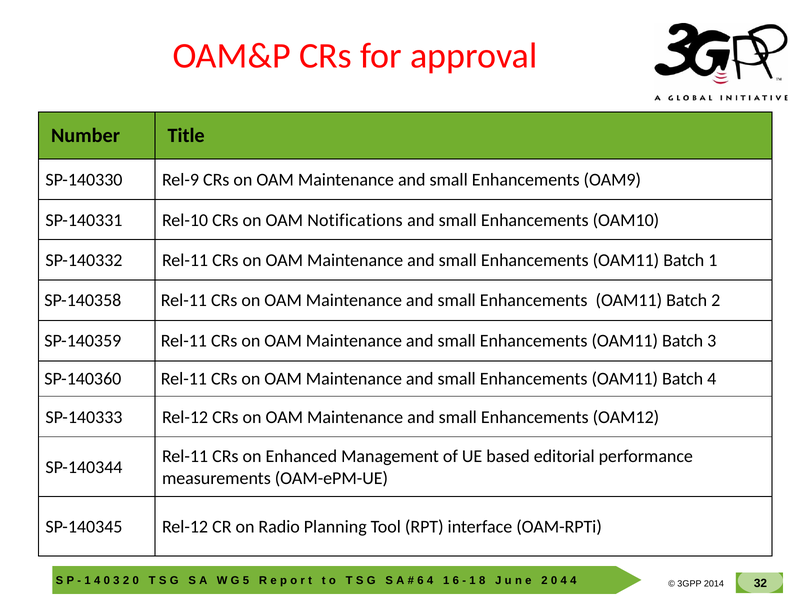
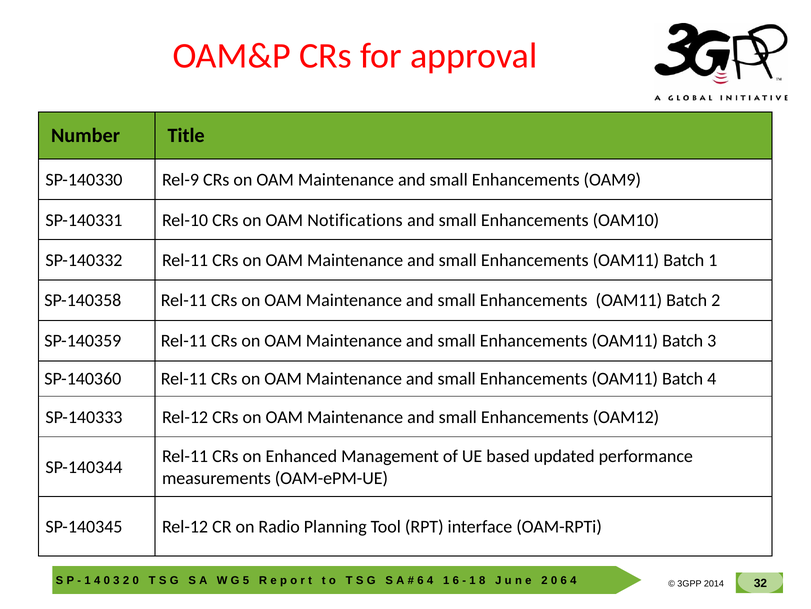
editorial: editorial -> updated (564, 456)
4: 4 -> 6 (564, 580)
